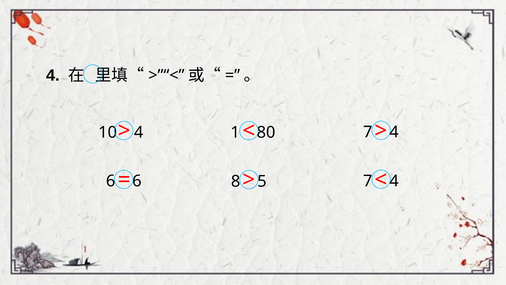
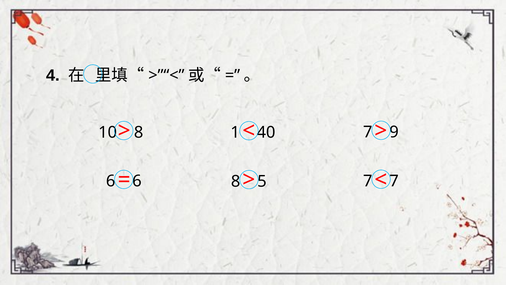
4: 4 -> 9 (394, 132)
10 4: 4 -> 8 (139, 132)
80: 80 -> 40 (266, 132)
4: 4 -> 7 (394, 181)
